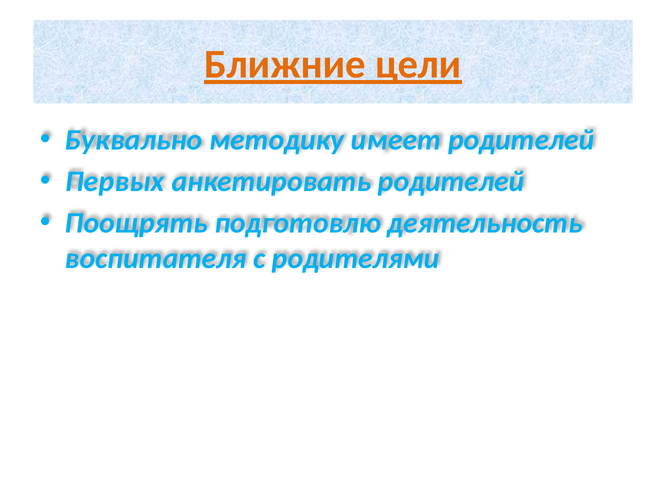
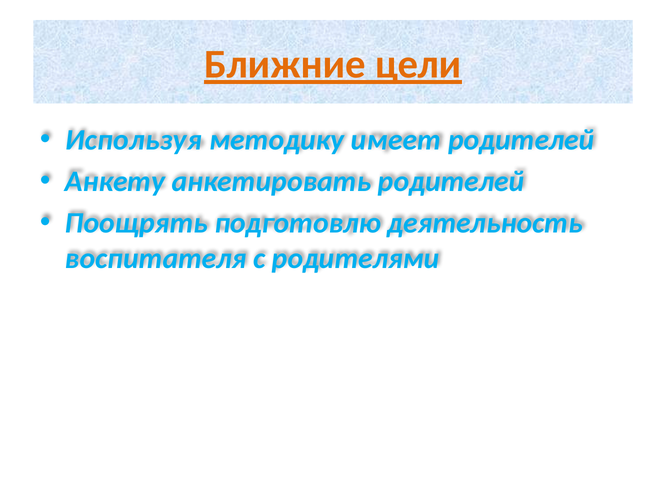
Буквально: Буквально -> Используя (134, 140)
Первых: Первых -> Анкету (115, 181)
